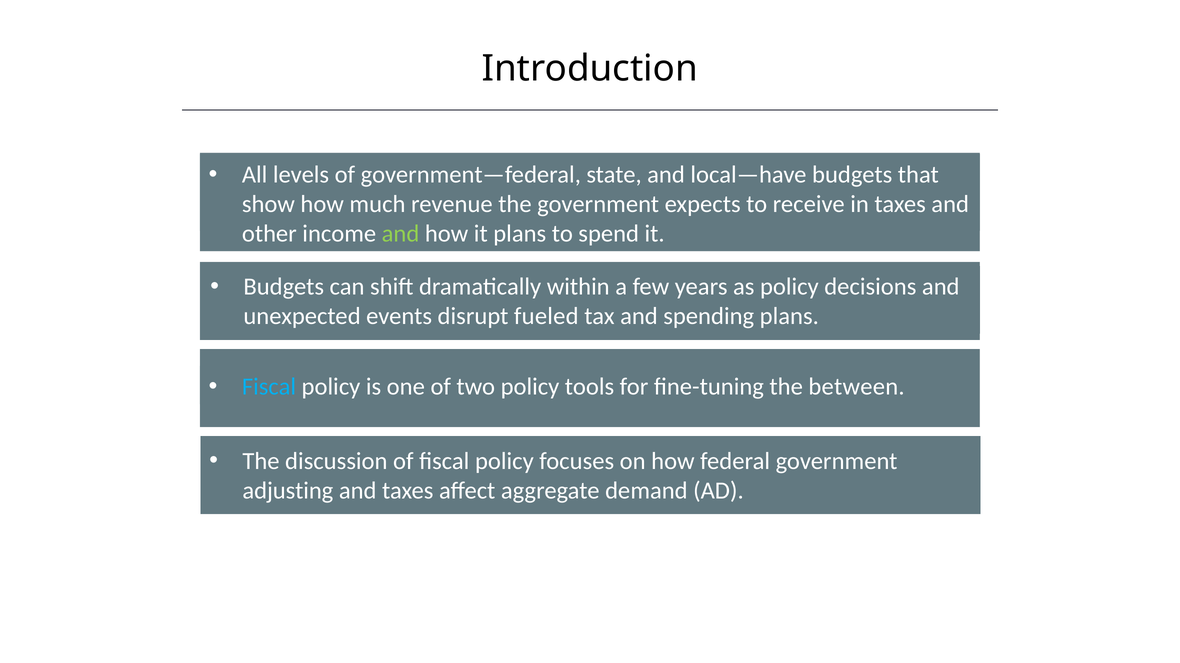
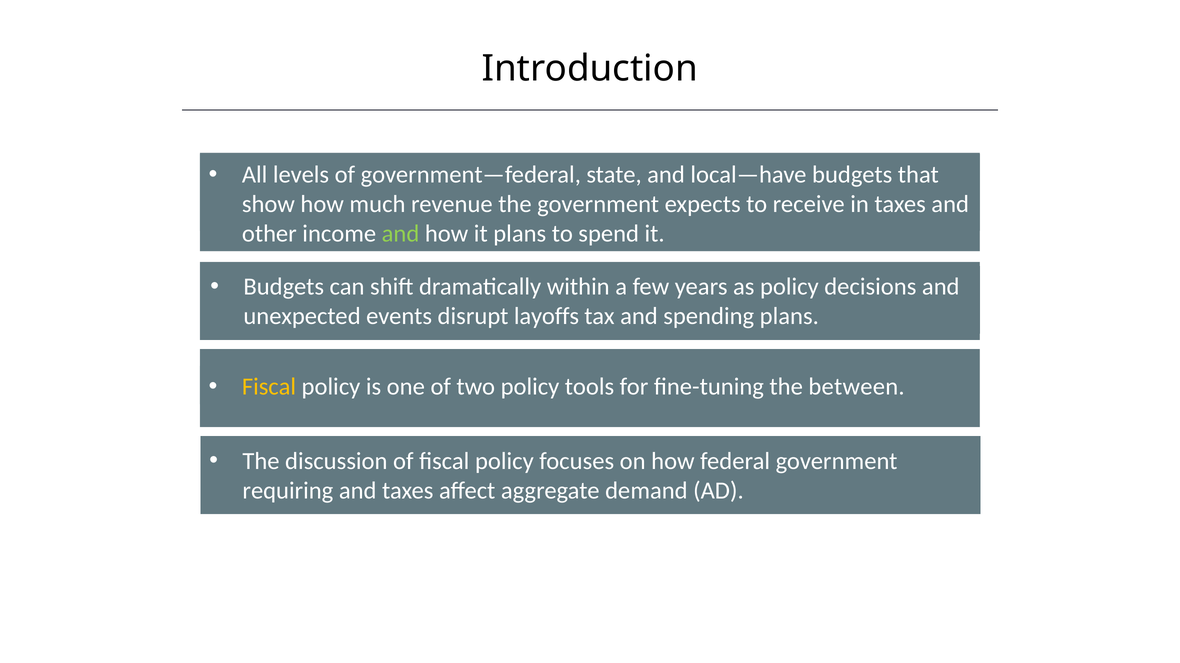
fueled: fueled -> layoffs (547, 317)
Fiscal colour: light blue -> yellow (269, 387)
adjusting: adjusting -> requiring (288, 491)
